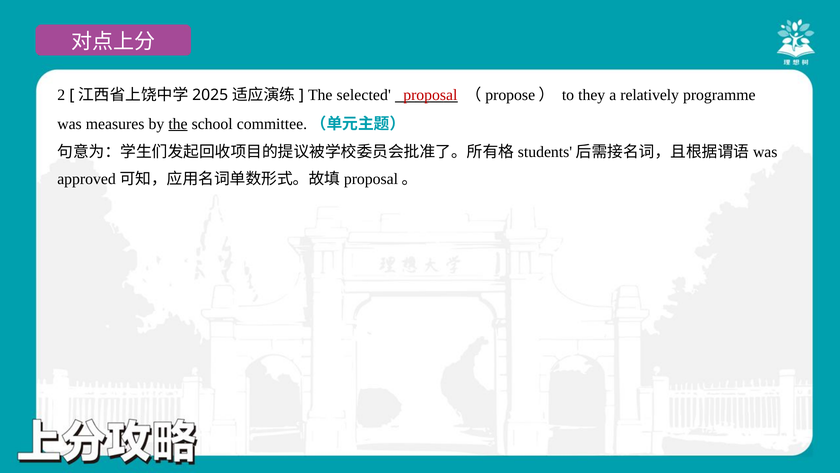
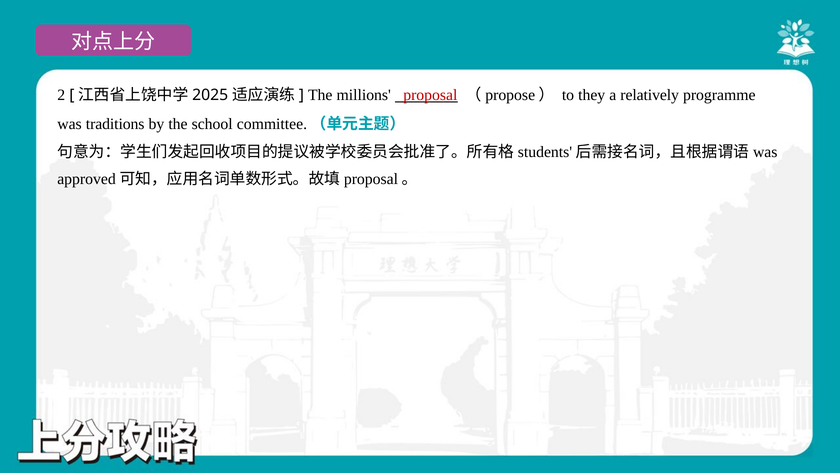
selected: selected -> millions (364, 95)
measures: measures -> traditions (115, 124)
the underline: present -> none (178, 124)
